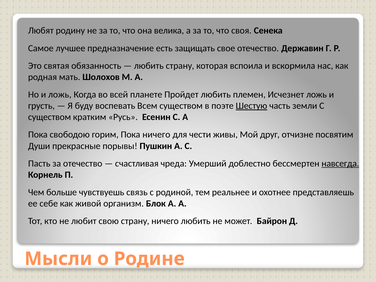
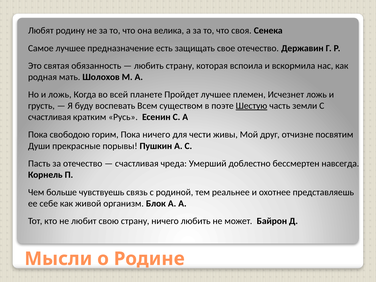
Пройдет любить: любить -> лучшее (216, 95)
существом: существом -> счастливая (50, 117)
навсегда underline: present -> none (340, 163)
